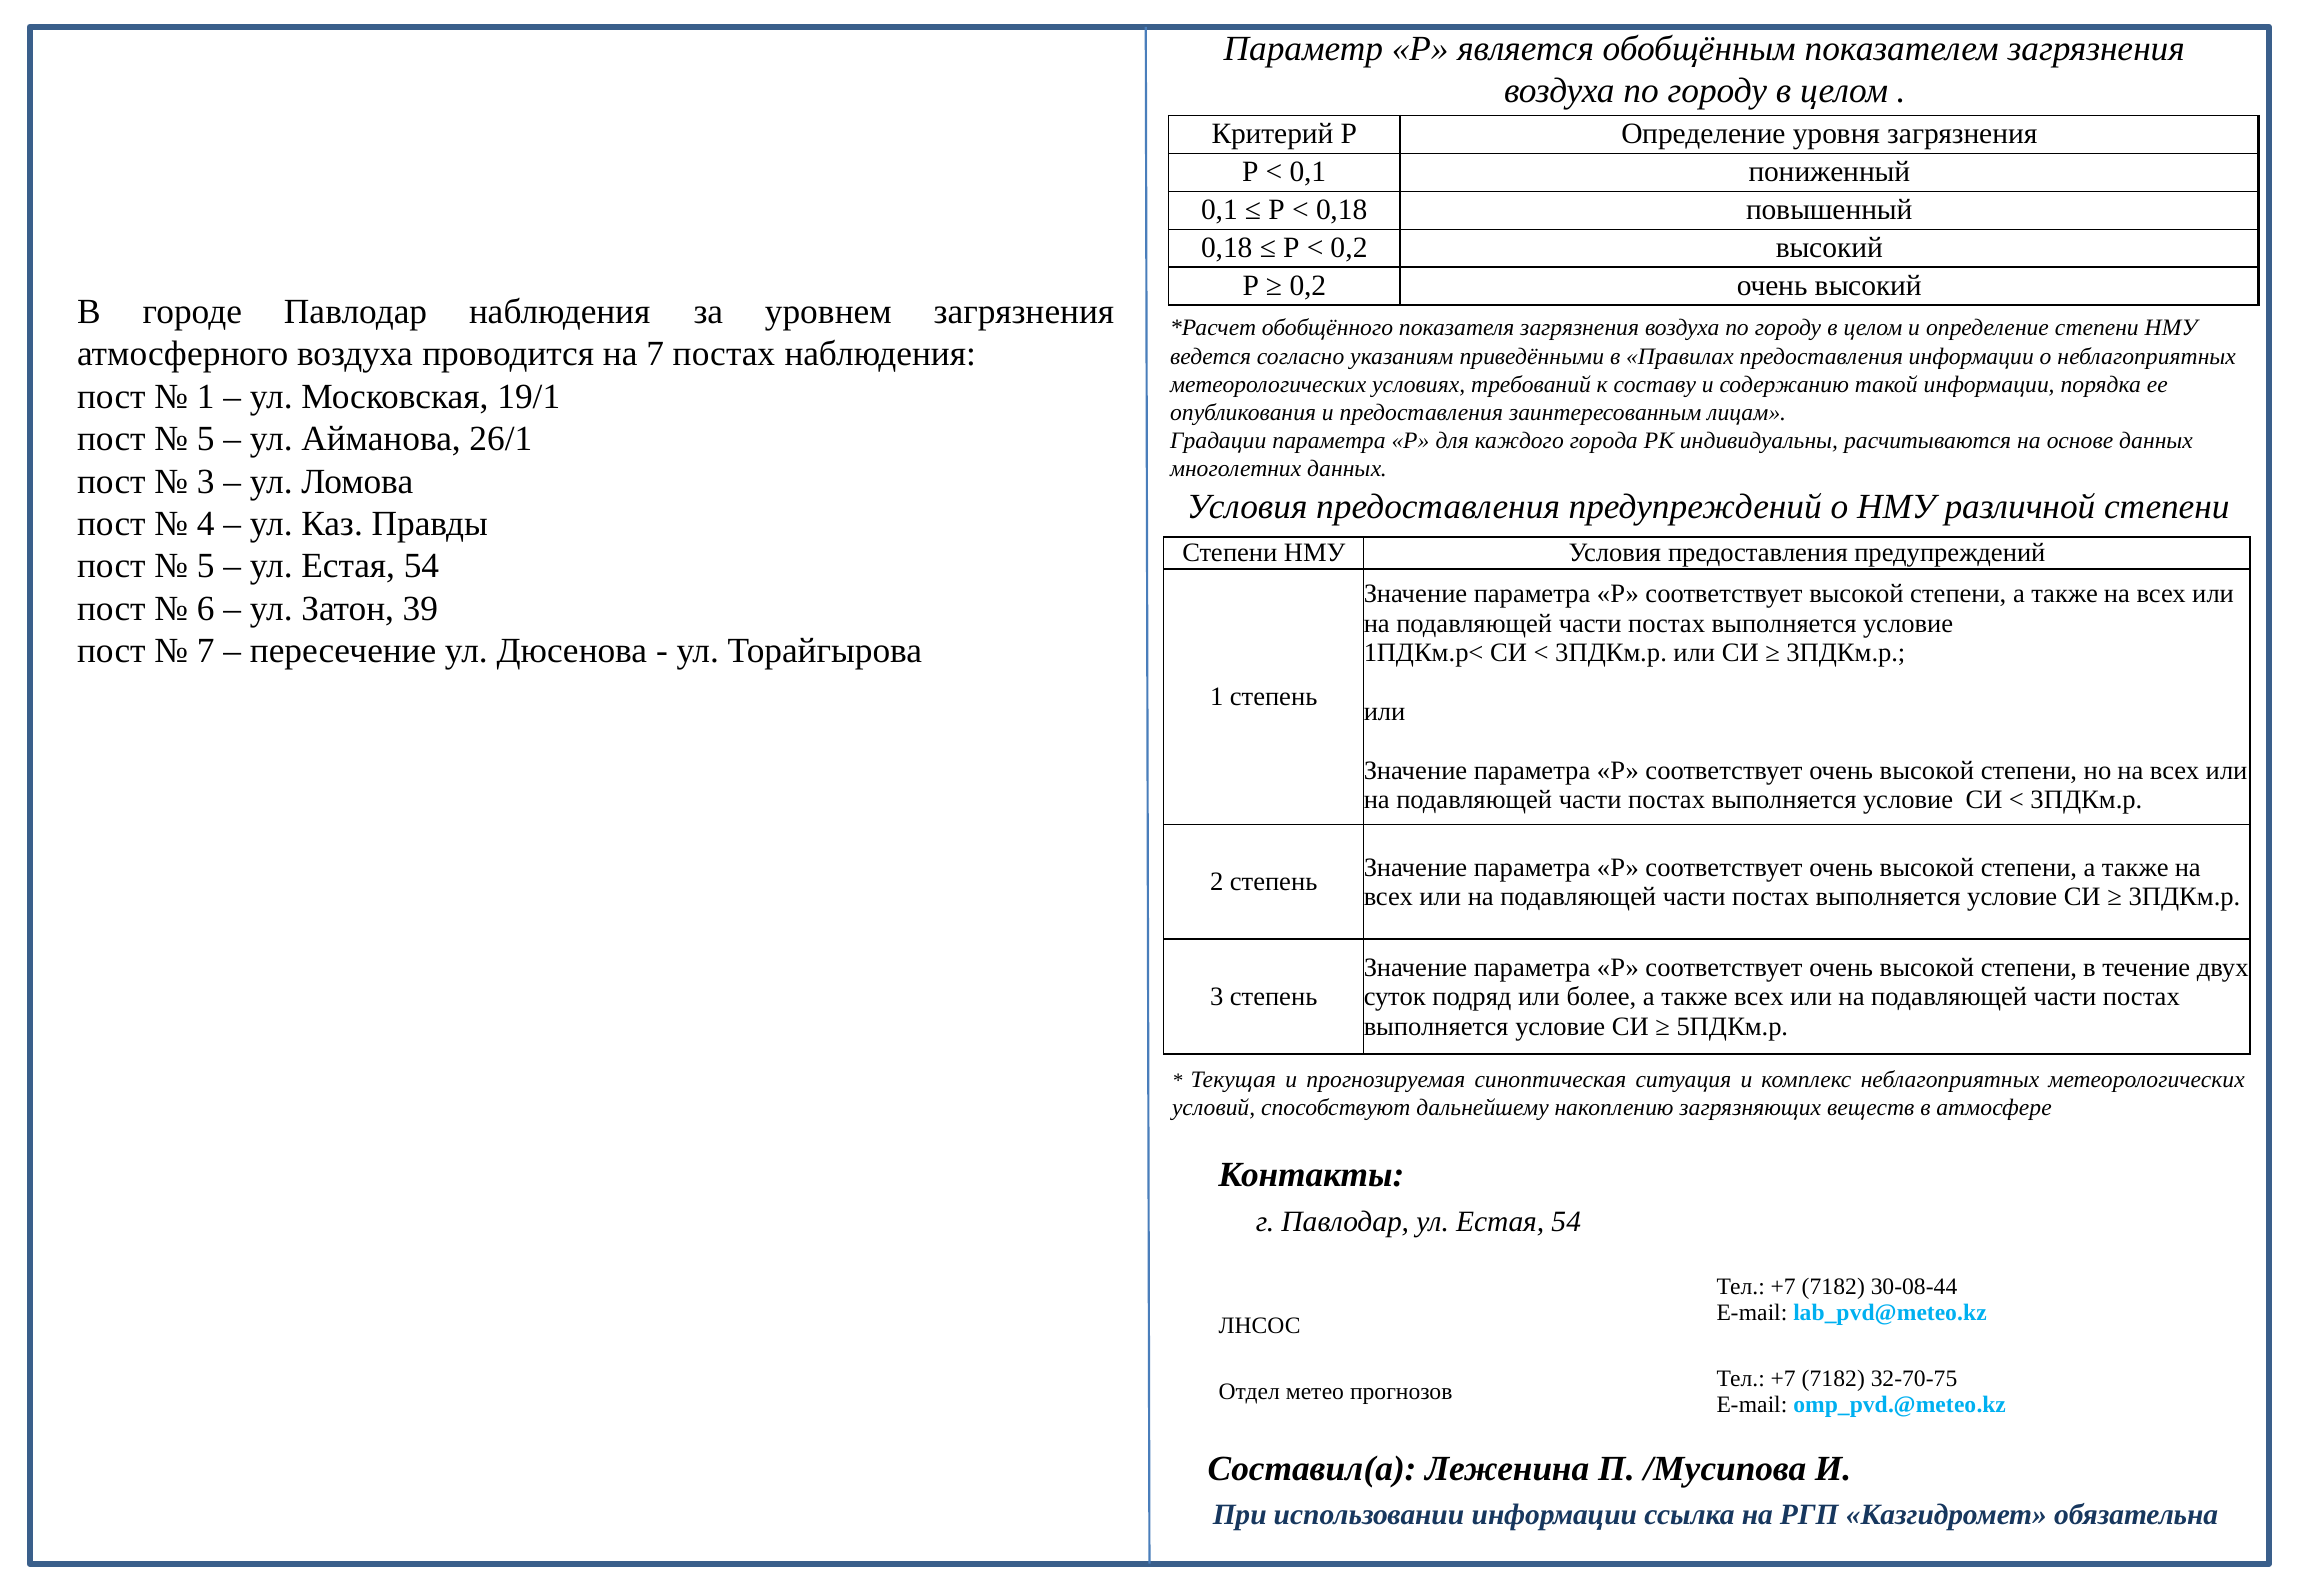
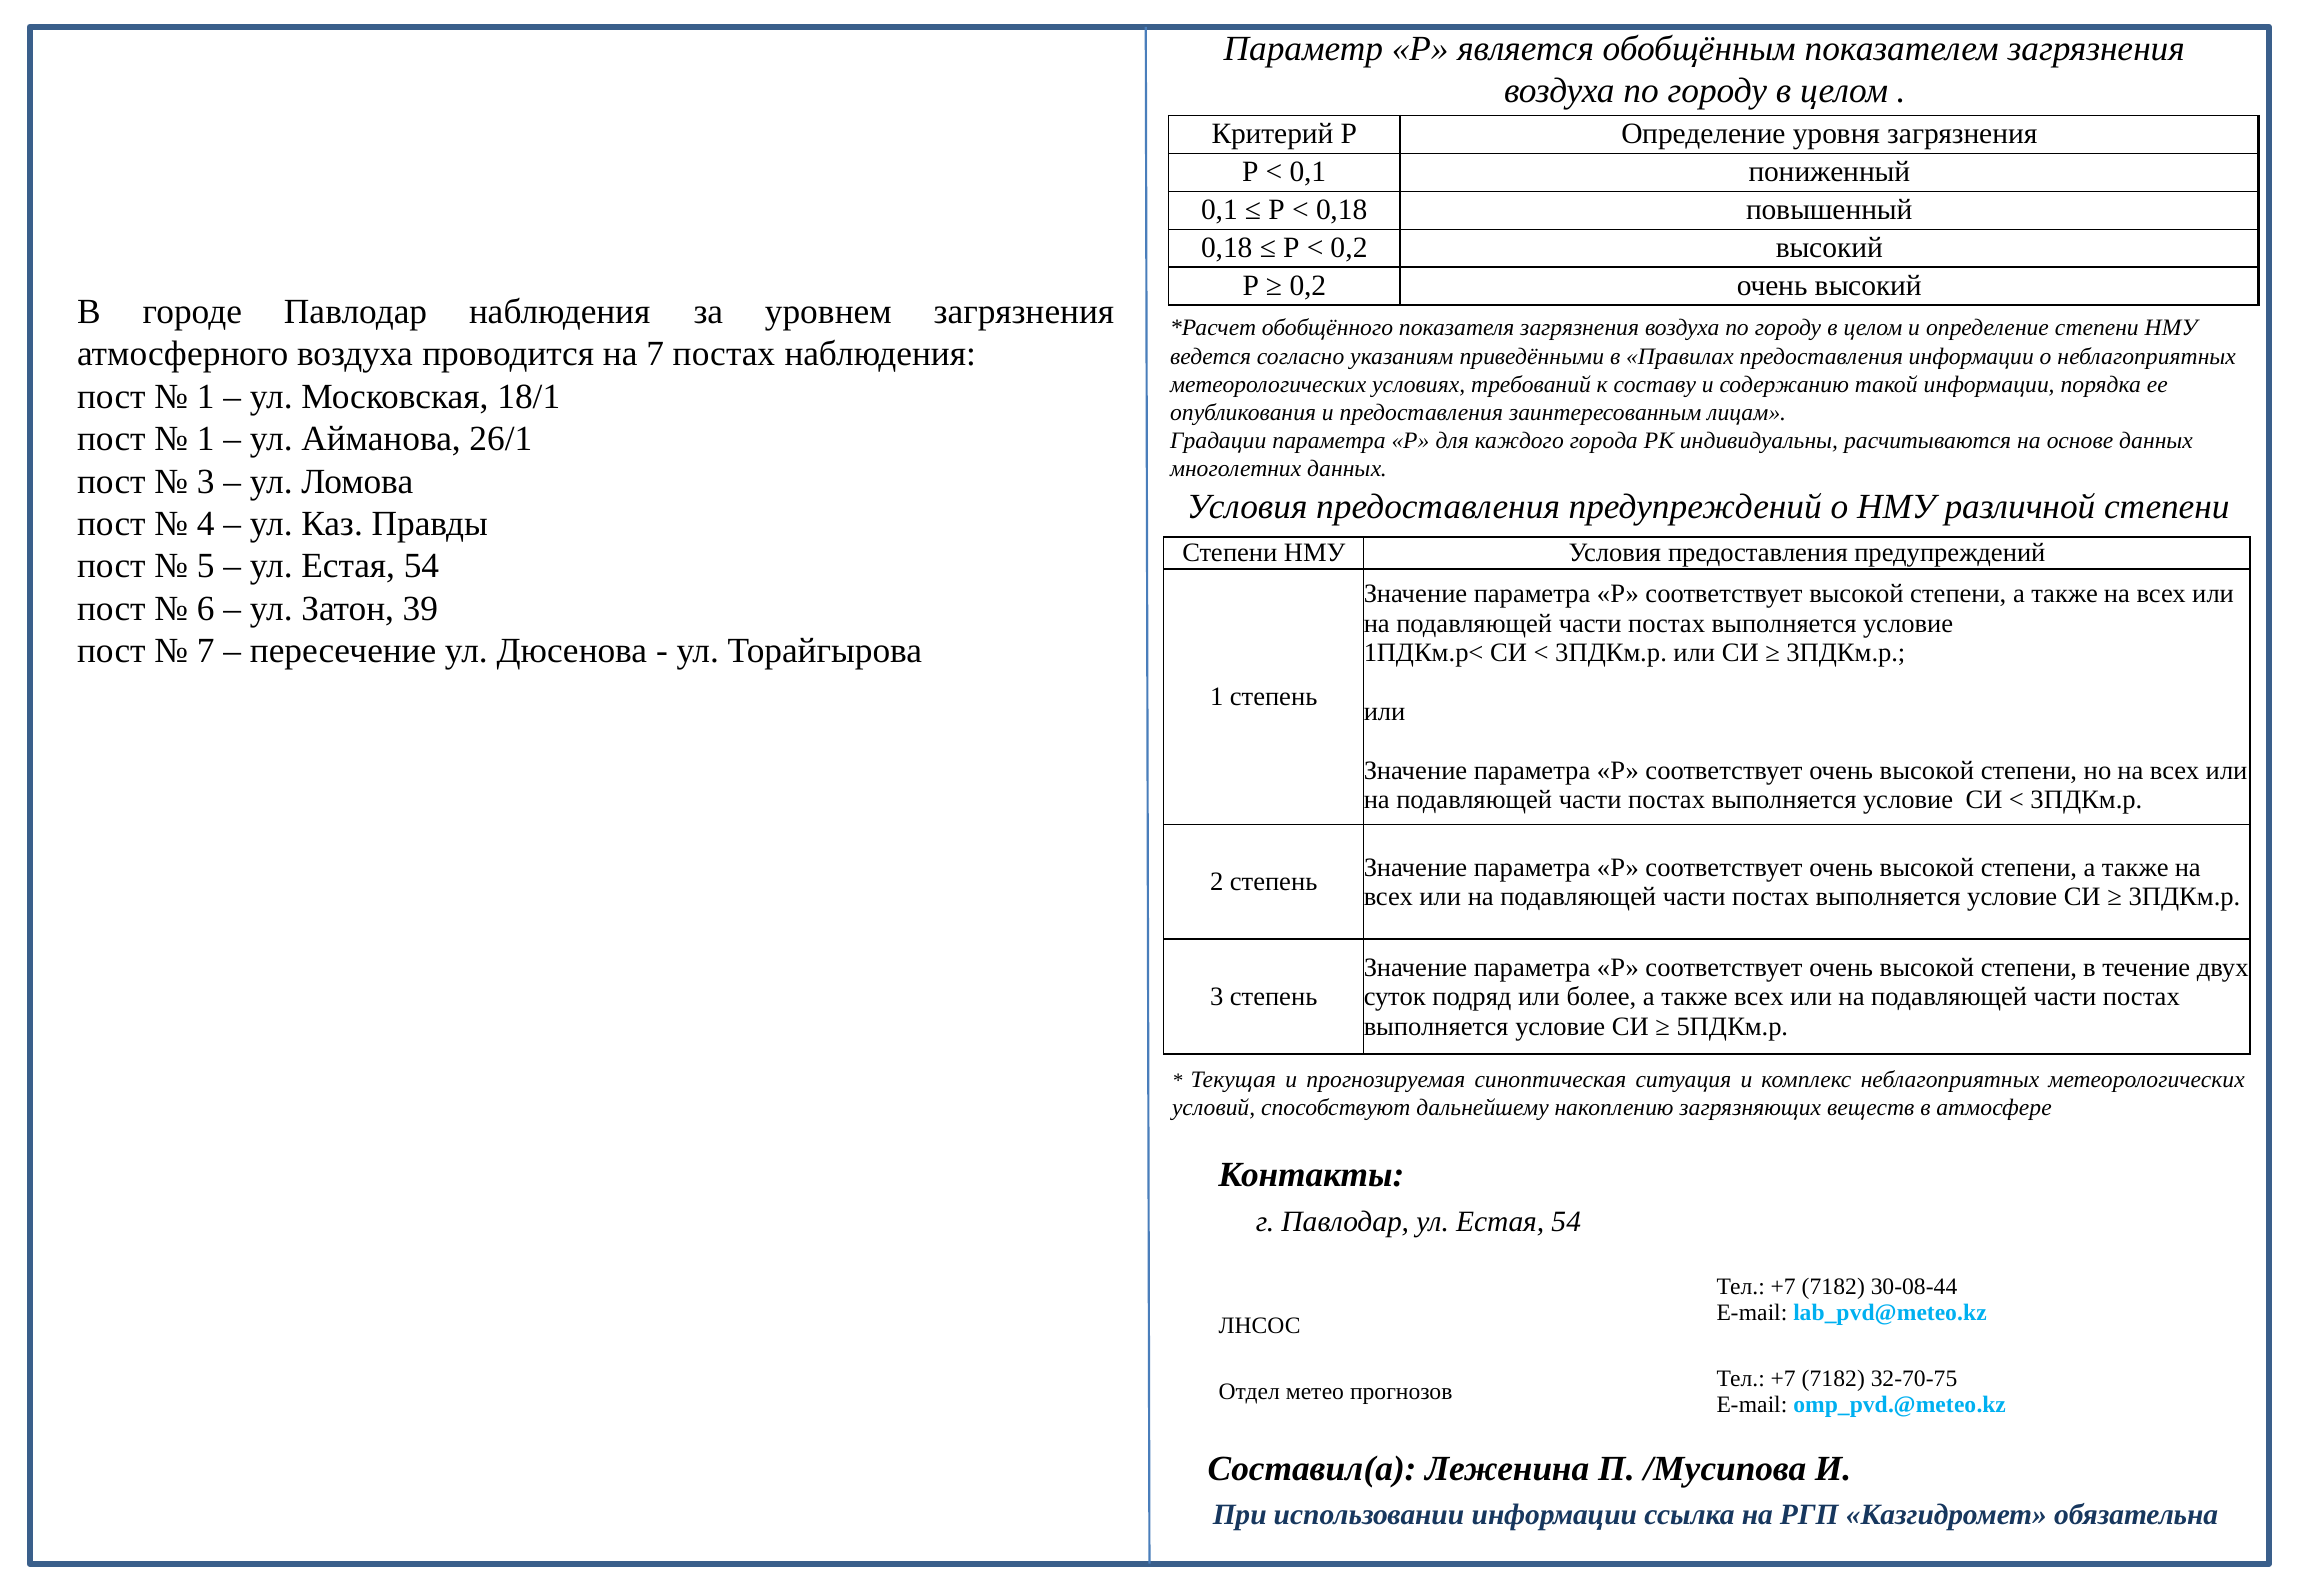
19/1: 19/1 -> 18/1 (529, 397)
5: 5 -> 1 (206, 439)
